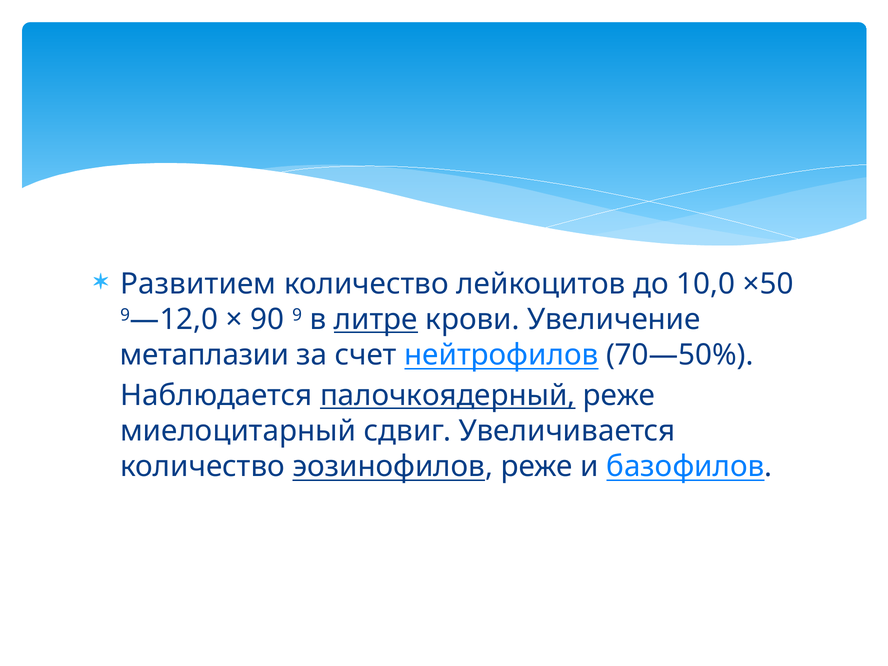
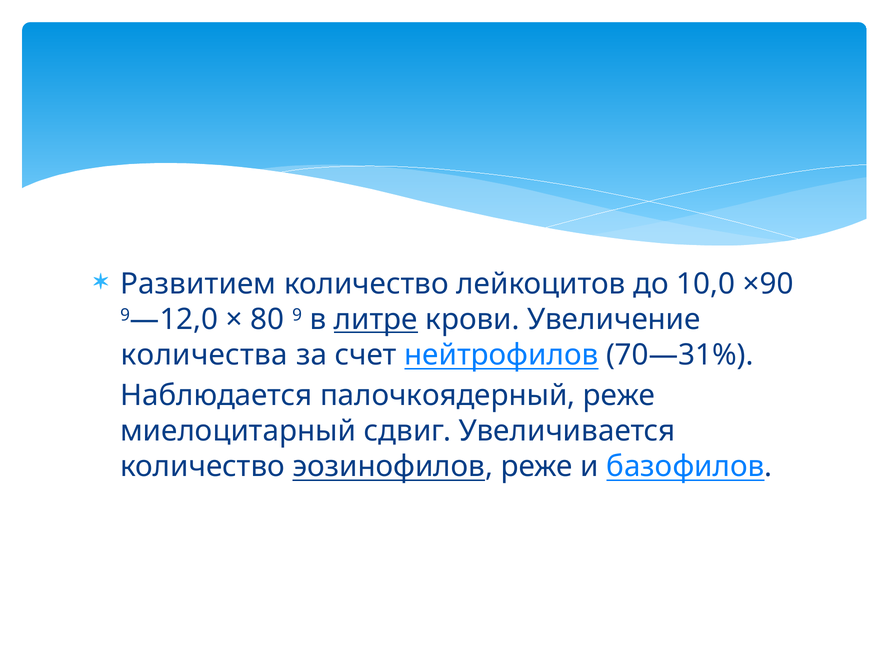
×50: ×50 -> ×90 (768, 284)
90: 90 -> 80 (267, 320)
метаплазии: метаплазии -> количества (204, 355)
70—50%: 70—50% -> 70—31% (680, 355)
палочкоядерный underline: present -> none (448, 396)
